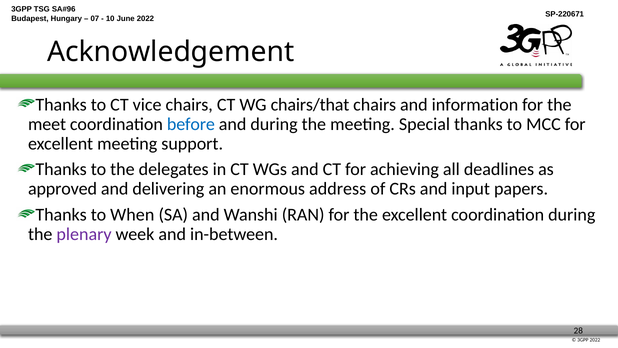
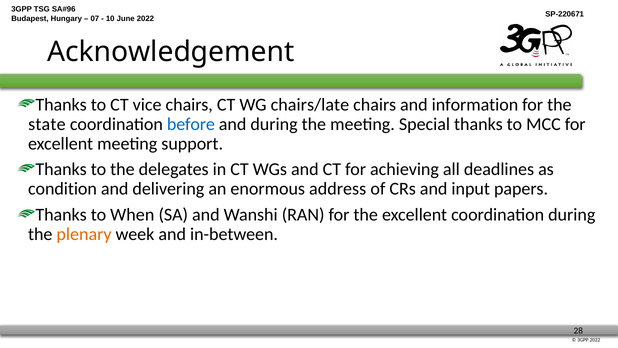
chairs/that: chairs/that -> chairs/late (310, 104)
meet: meet -> state (47, 124)
approved: approved -> condition (62, 189)
plenary colour: purple -> orange (84, 234)
